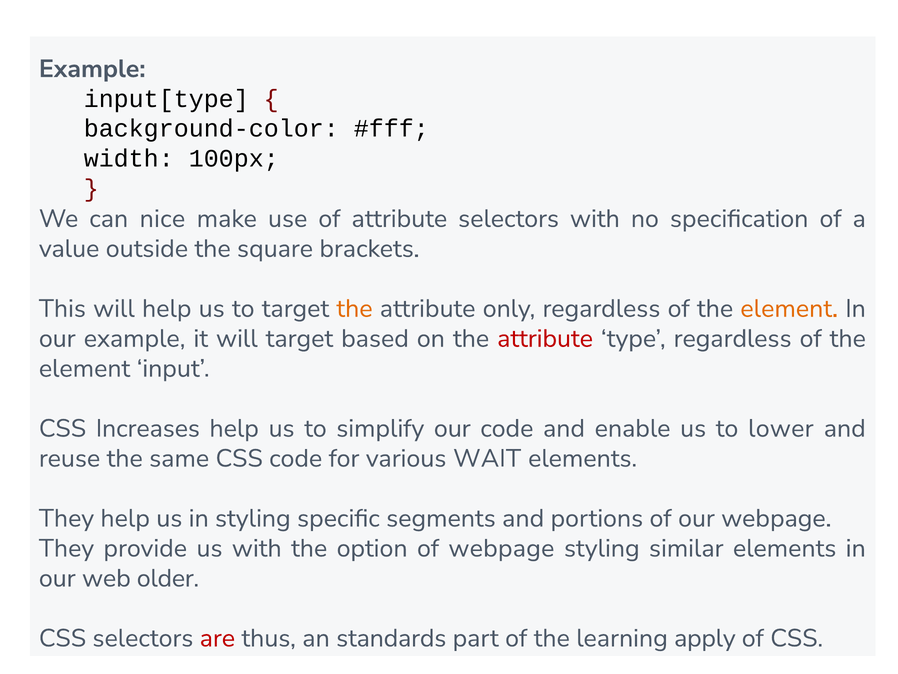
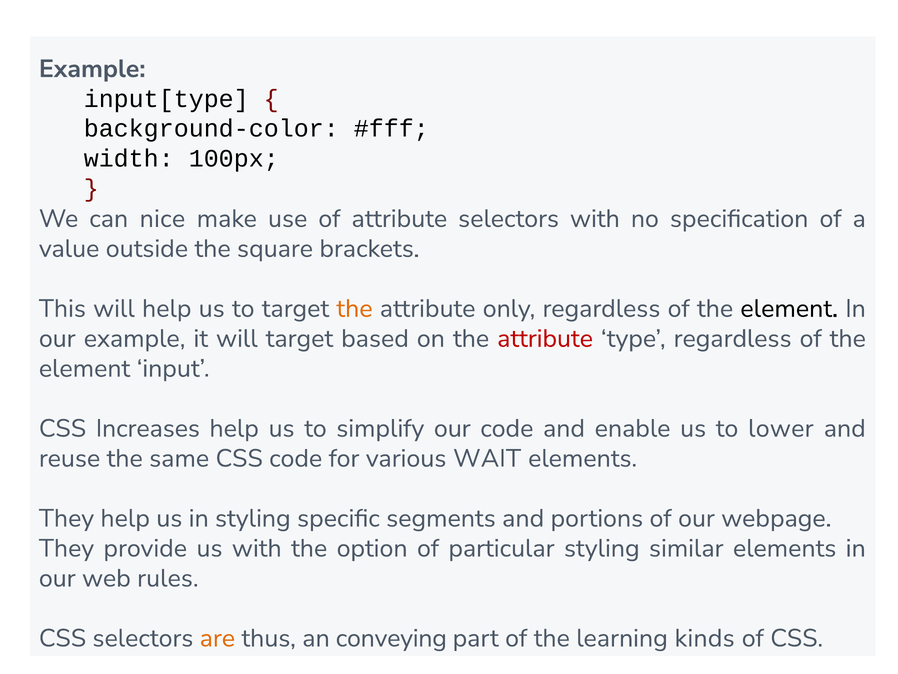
element colour: orange -> black (789, 308)
of webpage: webpage -> particular (502, 548)
older: older -> rules (168, 578)
are colour: red -> orange (217, 638)
standards: standards -> conveying (391, 638)
apply: apply -> kinds (705, 638)
